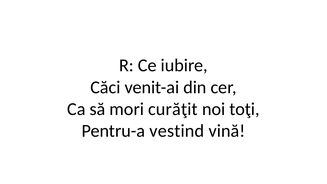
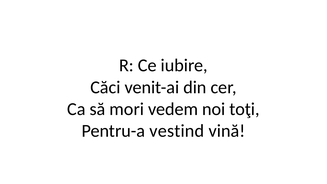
curăţit: curăţit -> vedem (173, 109)
